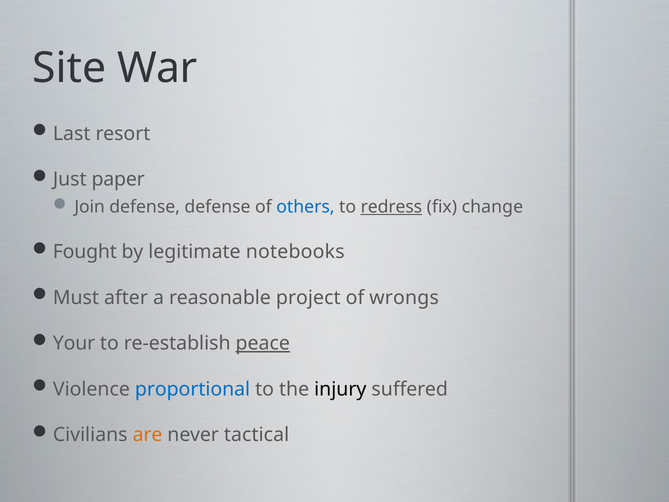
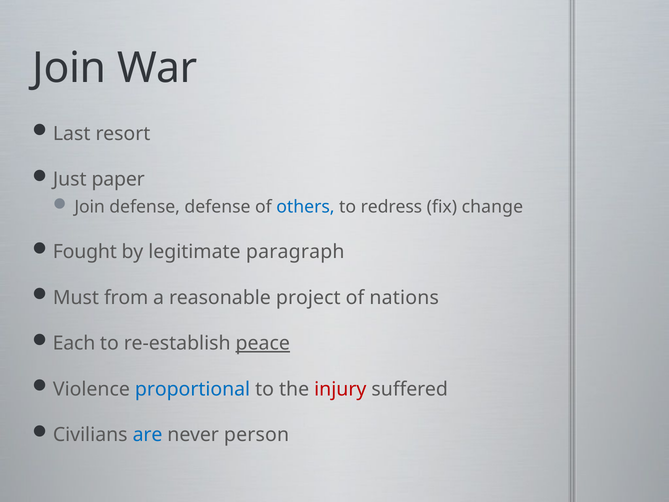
Site: Site -> Join (69, 68)
redress underline: present -> none (391, 207)
notebooks: notebooks -> paragraph (295, 252)
after: after -> from (126, 297)
wrongs: wrongs -> nations (404, 297)
Your: Your -> Each (74, 343)
injury colour: black -> red (340, 389)
are colour: orange -> blue (148, 435)
tactical: tactical -> person (257, 435)
